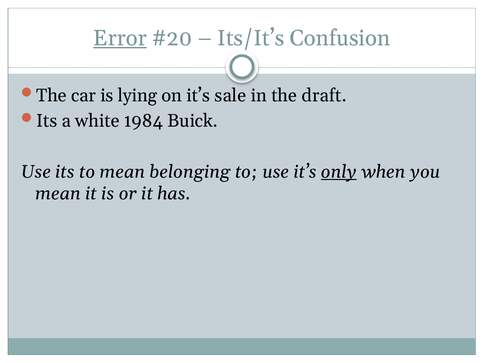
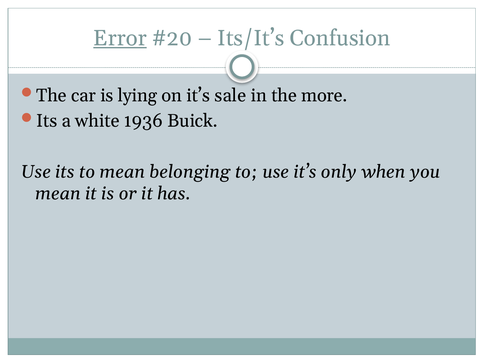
draft: draft -> more (324, 95)
1984: 1984 -> 1936 (143, 121)
only underline: present -> none (339, 172)
